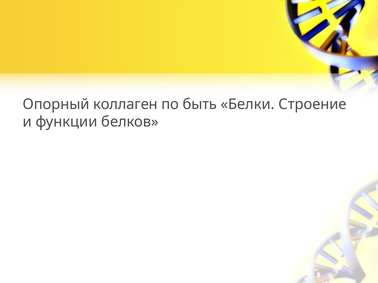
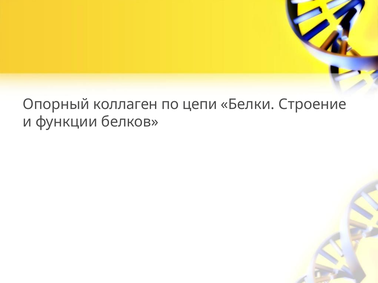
быть: быть -> цепи (200, 104)
